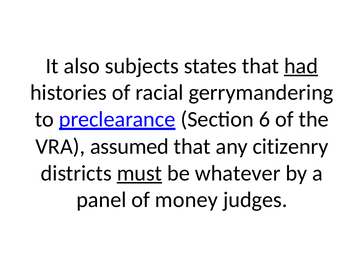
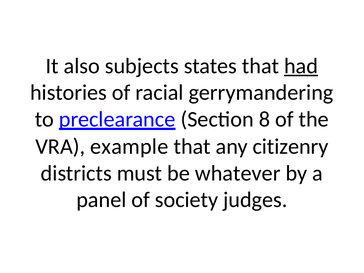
6: 6 -> 8 (264, 119)
assumed: assumed -> example (129, 146)
must underline: present -> none (139, 173)
money: money -> society (187, 200)
